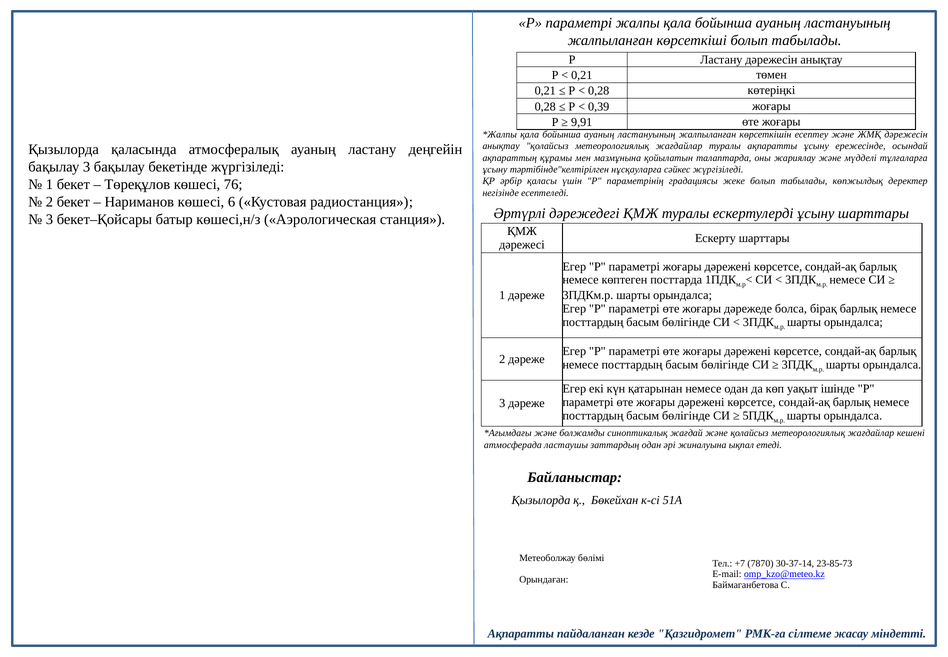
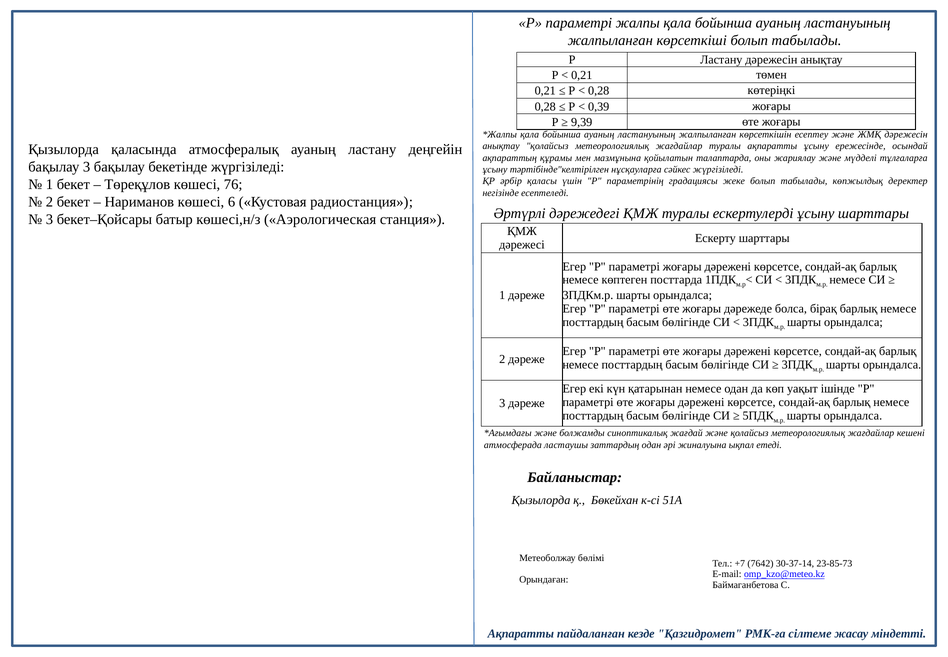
9,91: 9,91 -> 9,39 (582, 122)
7870: 7870 -> 7642 (760, 563)
